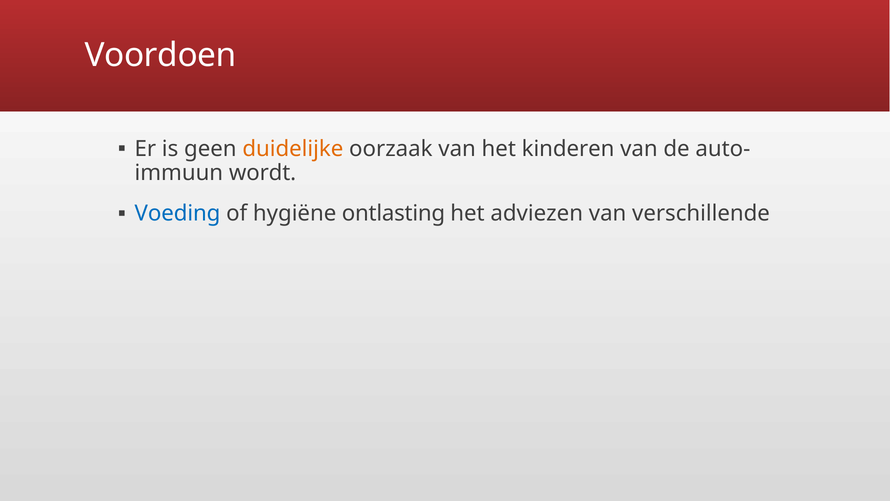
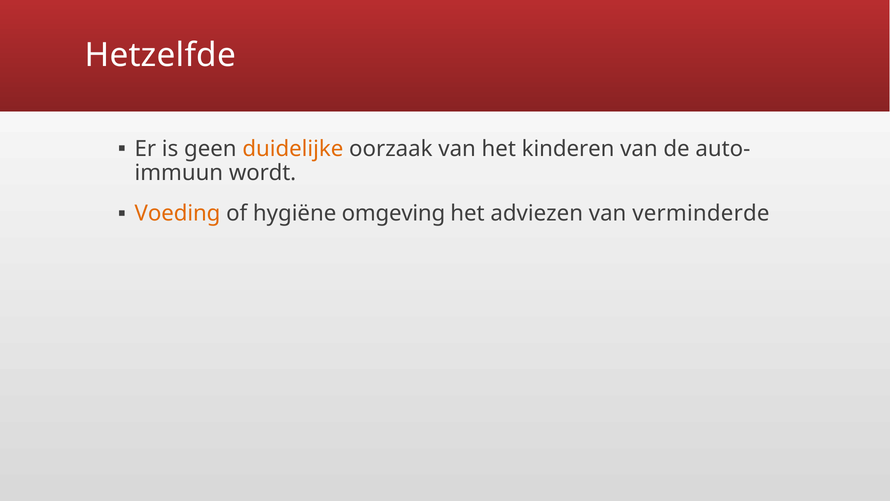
Voordoen: Voordoen -> Hetzelfde (160, 55)
Voeding colour: blue -> orange (178, 213)
ontlasting: ontlasting -> omgeving (393, 213)
verschillende: verschillende -> verminderde (701, 213)
